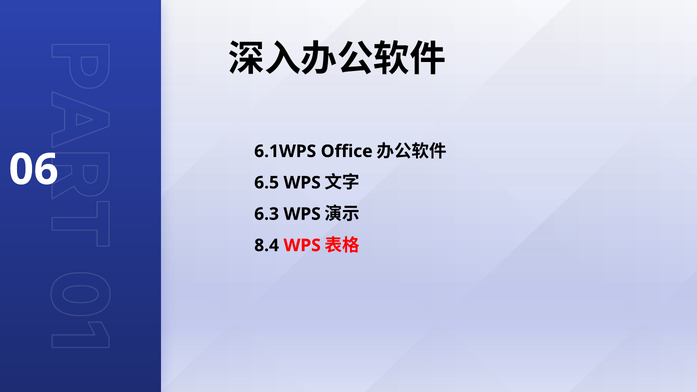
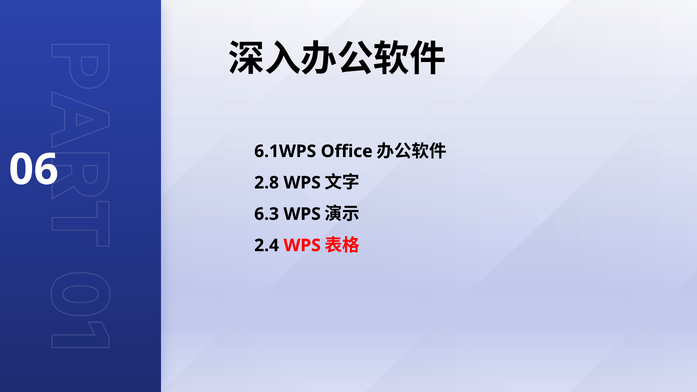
6.5: 6.5 -> 2.8 (267, 183)
8.4: 8.4 -> 2.4 (267, 245)
